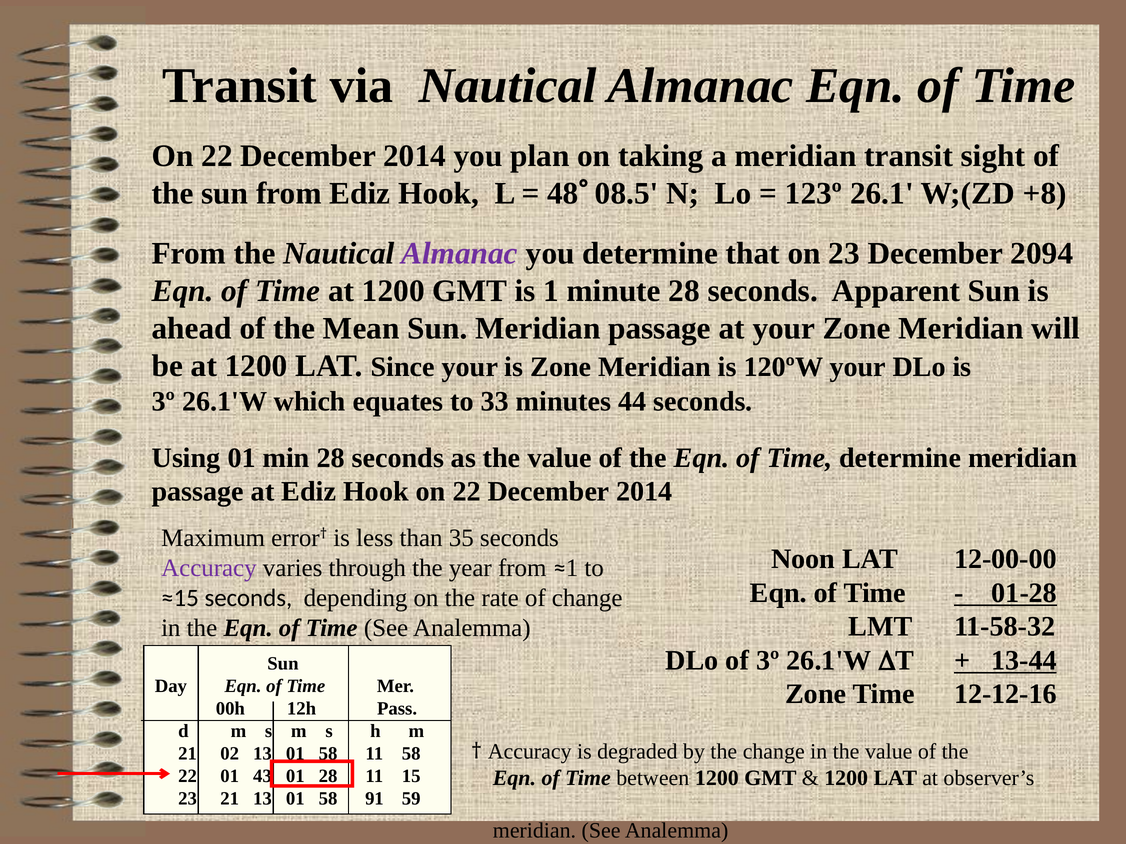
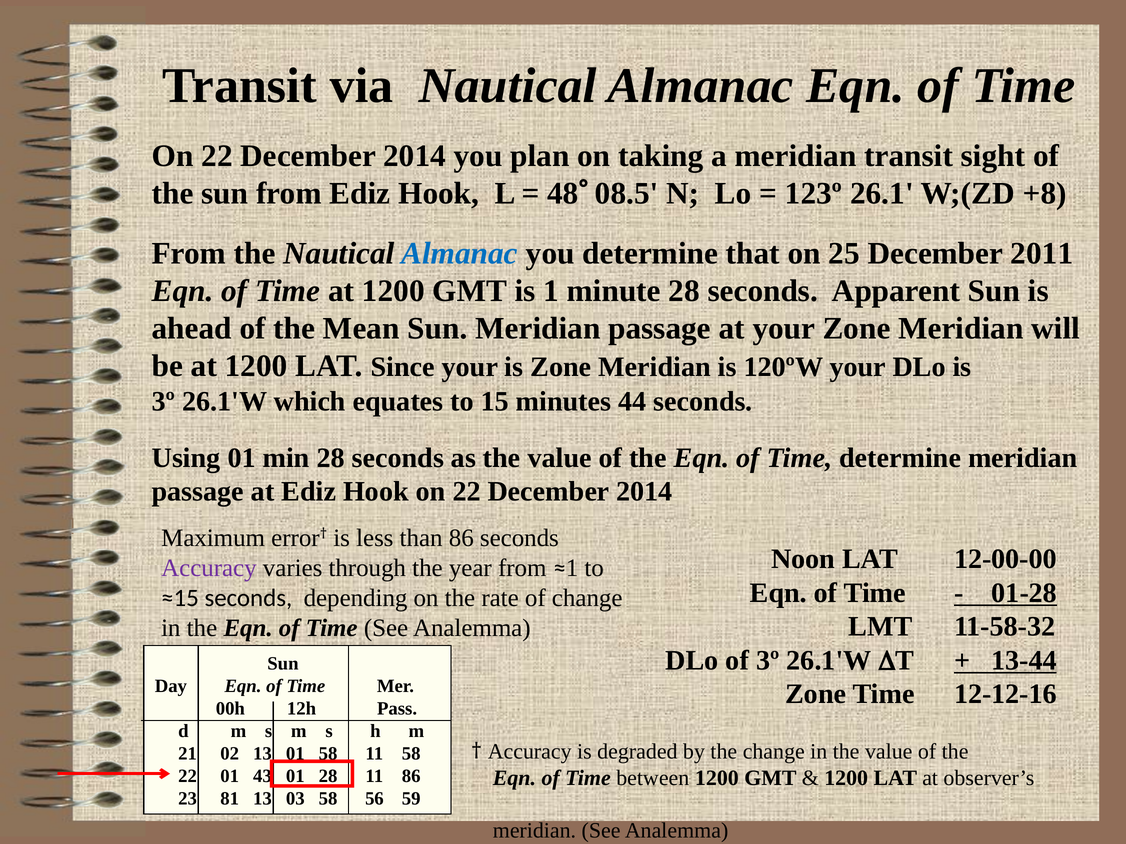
Almanac colour: purple -> blue (460, 254)
on 23: 23 -> 25 (844, 254)
2094: 2094 -> 2011 (1042, 254)
33: 33 -> 15 (495, 402)
than 35: 35 -> 86 (461, 538)
11 15: 15 -> 86 (411, 777)
23 21: 21 -> 81 (230, 799)
01: 01 -> 03 (295, 799)
91: 91 -> 56 (374, 799)
